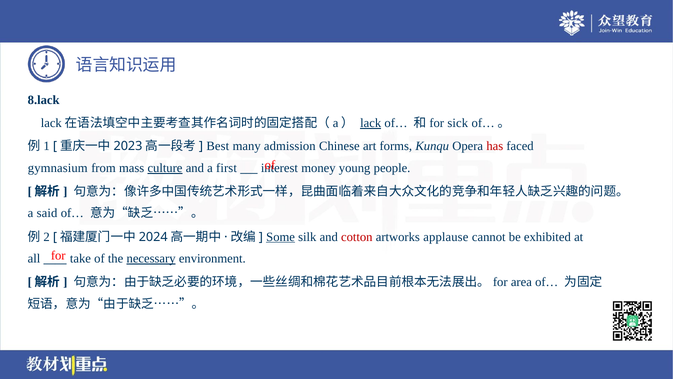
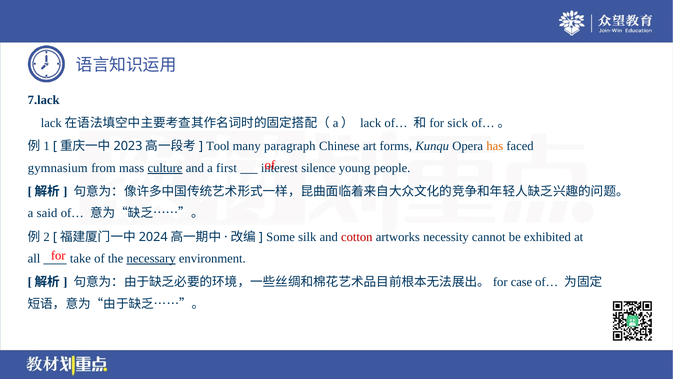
8.lack: 8.lack -> 7.lack (44, 100)
lack underline: present -> none (371, 123)
Best: Best -> Tool (218, 146)
admission: admission -> paragraph (290, 146)
has colour: red -> orange (495, 146)
money: money -> silence (318, 168)
Some underline: present -> none (281, 237)
applause: applause -> necessity (446, 237)
area: area -> case (521, 282)
